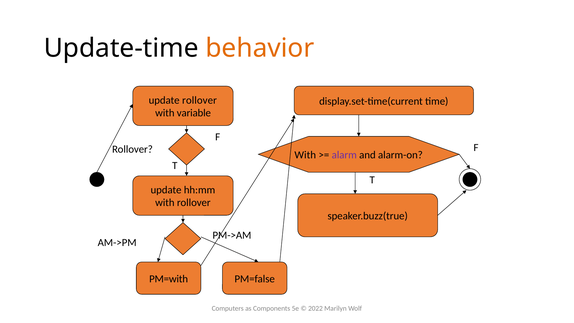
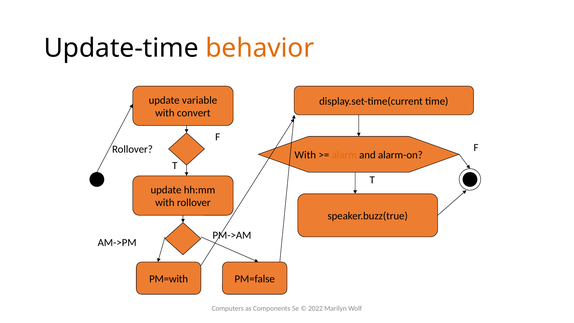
update rollover: rollover -> variable (200, 100)
variable: variable -> convert (194, 113)
alarm colour: purple -> orange (344, 155)
